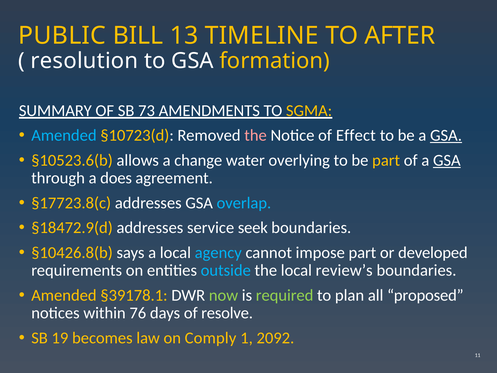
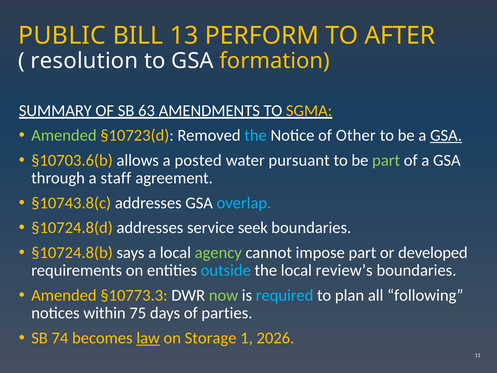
TIMELINE: TIMELINE -> PERFORM (262, 36)
73: 73 -> 63 (147, 111)
Amended colour: light blue -> light green (64, 135)
the colour: pink -> light blue (256, 135)
Effect: Effect -> Other (356, 135)
§10523.6(b: §10523.6(b -> §10703.6(b (72, 160)
change: change -> posted (198, 160)
overlying: overlying -> pursuant (299, 160)
part colour: yellow -> light green (386, 160)
GSA underline: present -> none (447, 160)
does: does -> staff (116, 178)
§17723.8(c: §17723.8(c -> §10743.8(c (71, 203)
§18472.9(d: §18472.9(d -> §10724.8(d (72, 228)
§10426.8(b: §10426.8(b -> §10724.8(b (72, 252)
agency colour: light blue -> light green (218, 252)
§39178.1: §39178.1 -> §10773.3 (134, 295)
required colour: light green -> light blue (285, 295)
proposed: proposed -> following (425, 295)
76: 76 -> 75 (138, 313)
resolve: resolve -> parties (227, 313)
19: 19 -> 74 (60, 338)
law underline: none -> present (148, 338)
Comply: Comply -> Storage (211, 338)
2092: 2092 -> 2026 (275, 338)
